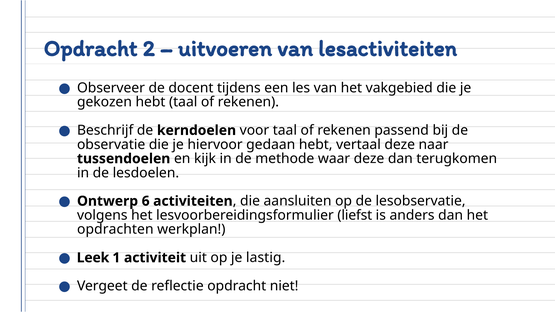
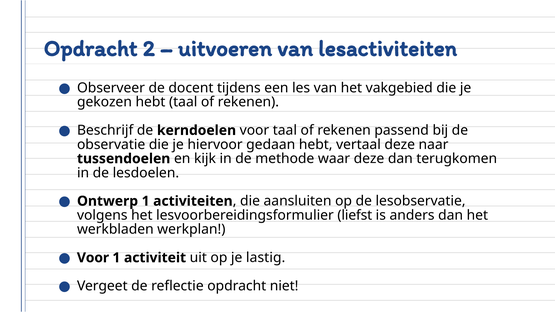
Ontwerp 6: 6 -> 1 (146, 201)
opdrachten: opdrachten -> werkbladen (115, 230)
Leek: Leek -> Voor (93, 258)
